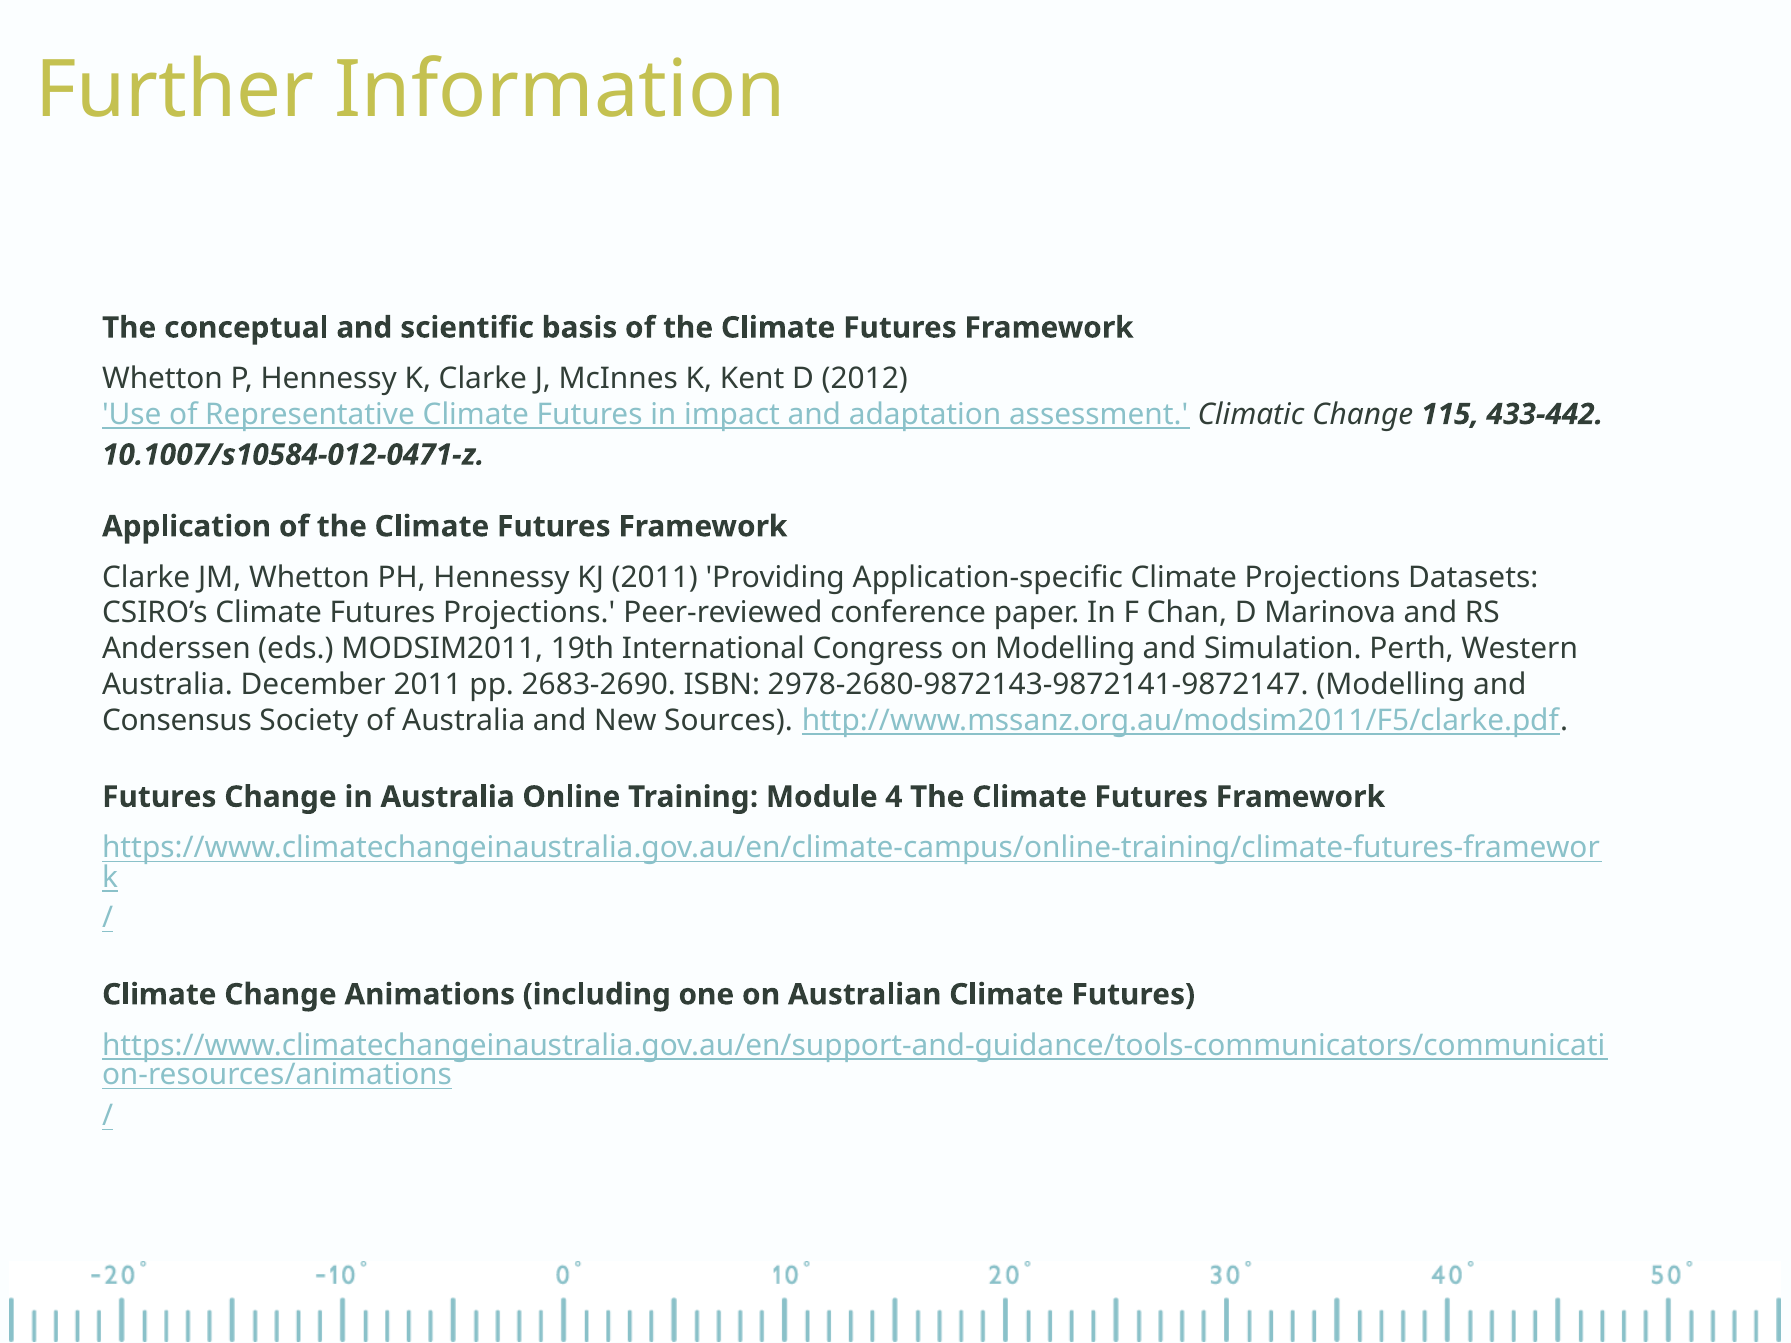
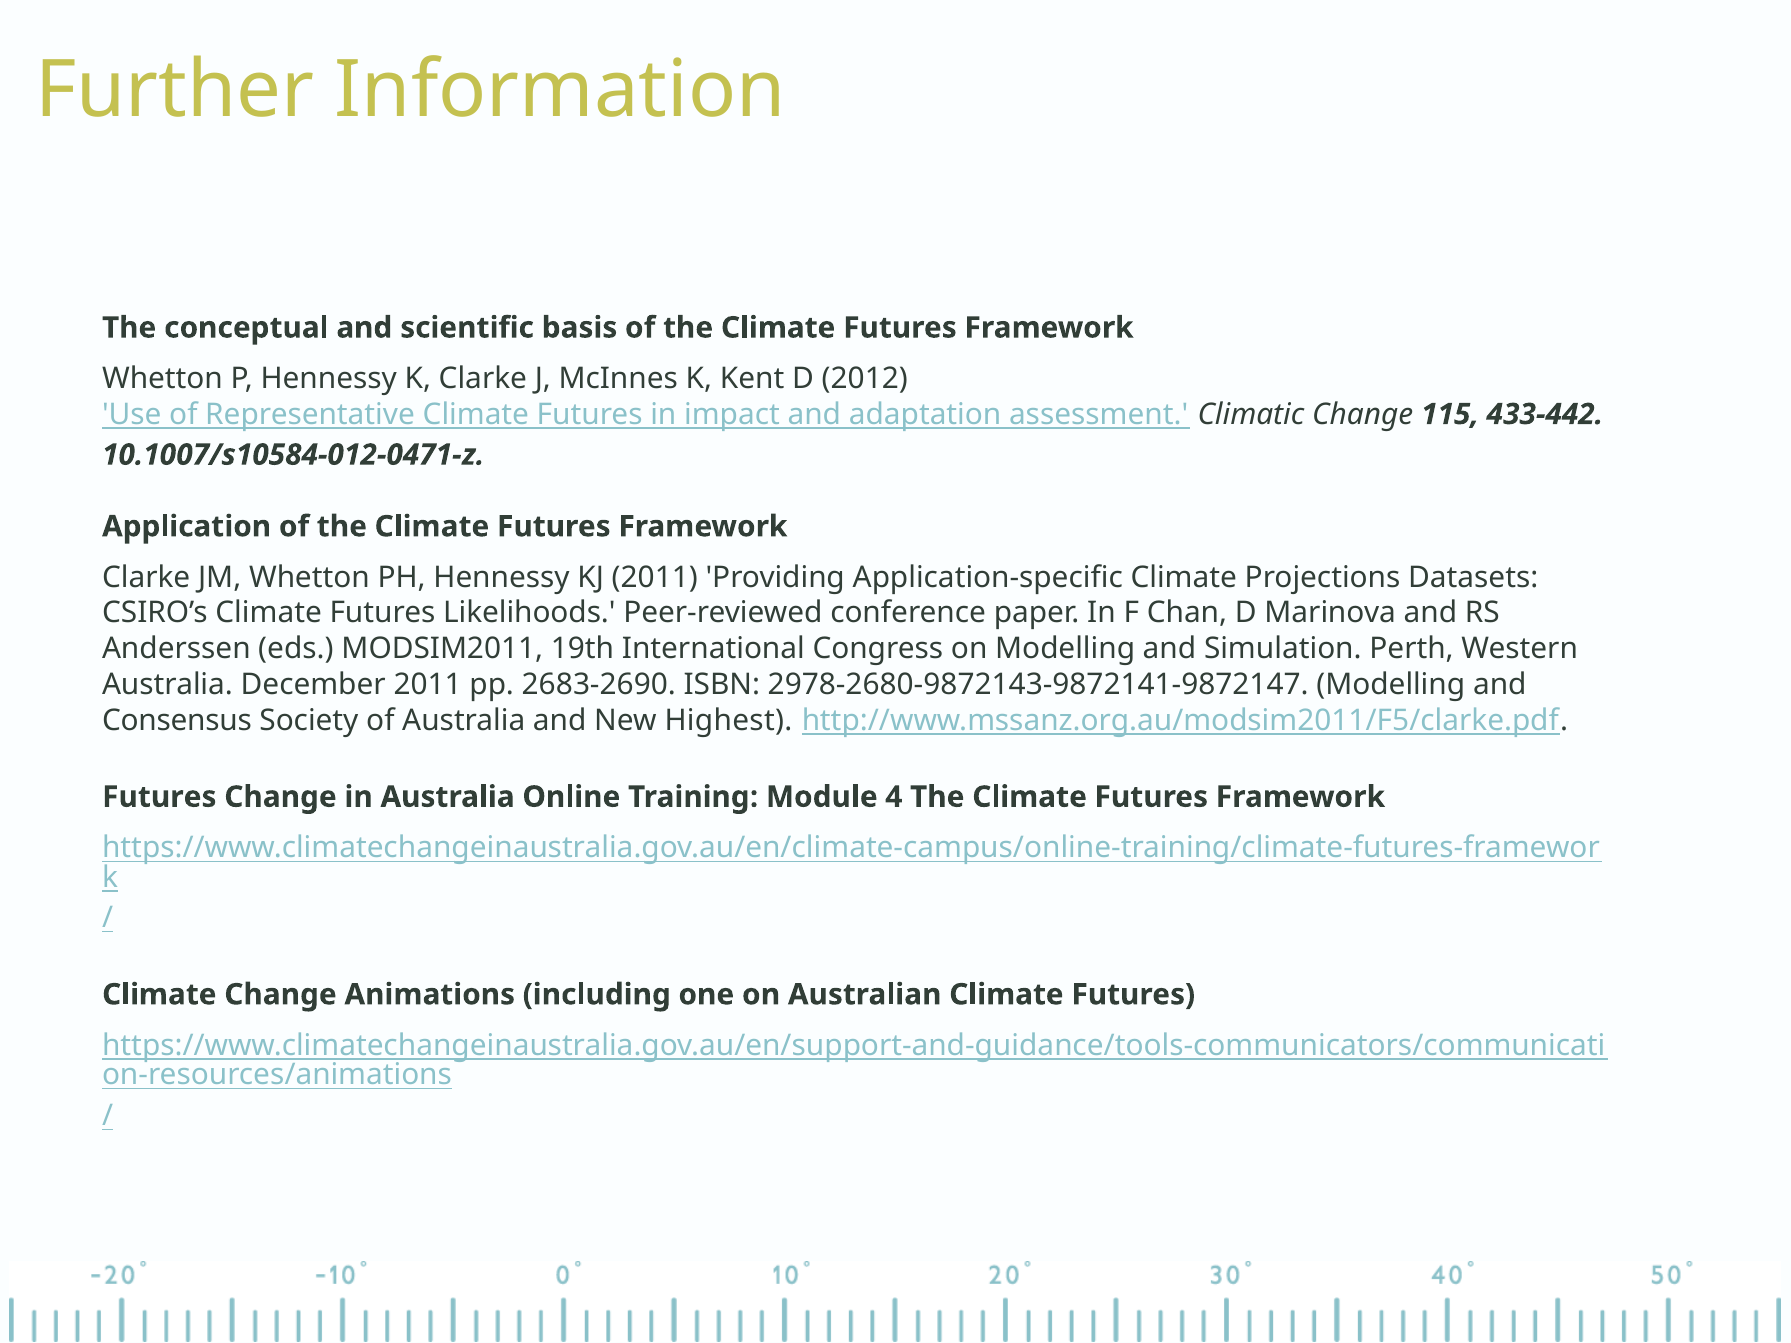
Futures Projections: Projections -> Likelihoods (529, 613)
Sources: Sources -> Highest (728, 721)
